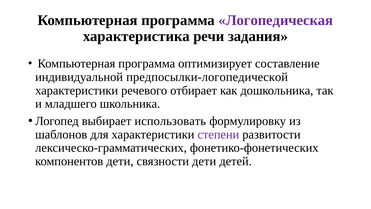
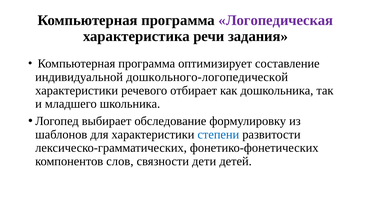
предпосылки-логопедической: предпосылки-логопедической -> дошкольного-логопедической (207, 77)
использовать: использовать -> обследование (170, 121)
степени colour: purple -> blue (218, 134)
компонентов дети: дети -> слов (120, 161)
